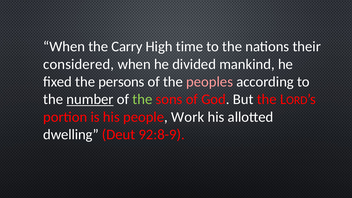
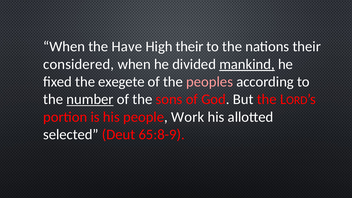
Carry: Carry -> Have (127, 47)
High time: time -> their (190, 47)
mankind underline: none -> present (247, 64)
persons: persons -> exegete (121, 82)
the colour: light green -> white (142, 99)
dwelling: dwelling -> selected (71, 135)
92:8-9: 92:8-9 -> 65:8-9 (162, 135)
